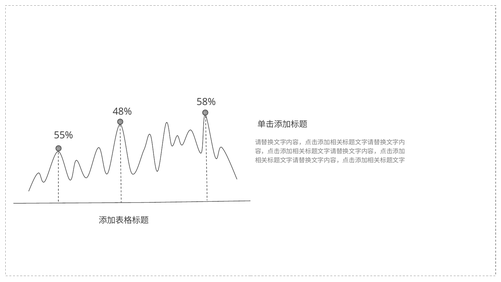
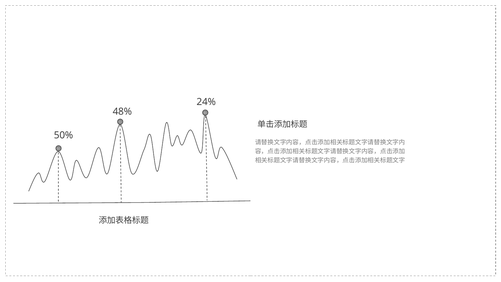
58%: 58% -> 24% (206, 102)
55%: 55% -> 50% (63, 135)
